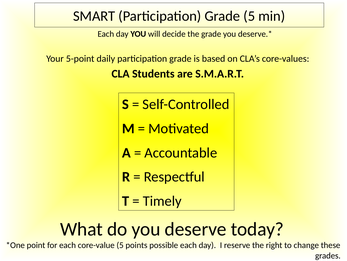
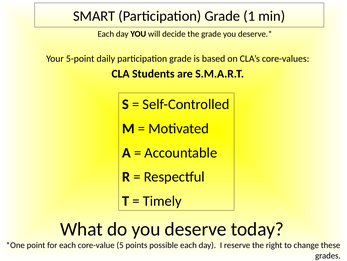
Grade 5: 5 -> 1 (249, 16)
